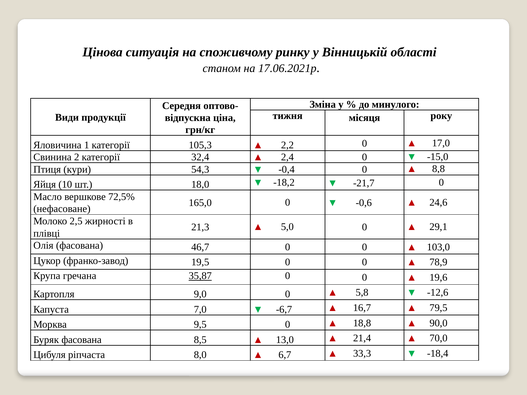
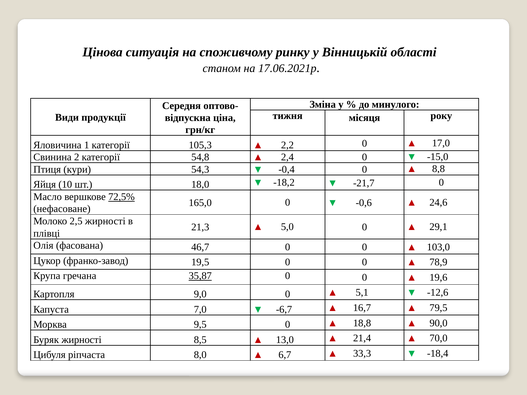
32,4: 32,4 -> 54,8 (200, 157)
72,5% underline: none -> present (122, 197)
5,8: 5,8 -> 5,1 (362, 293)
Буряк фасована: фасована -> жирності (82, 340)
